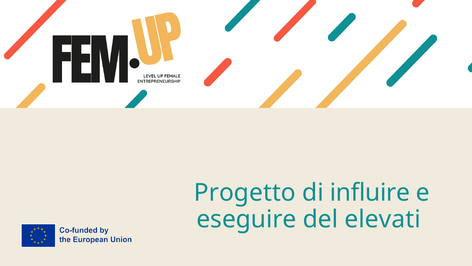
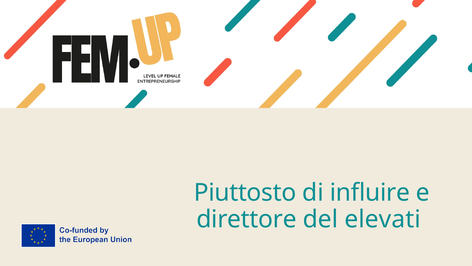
Progetto: Progetto -> Piuttosto (245, 192)
eseguire: eseguire -> direttore (247, 219)
